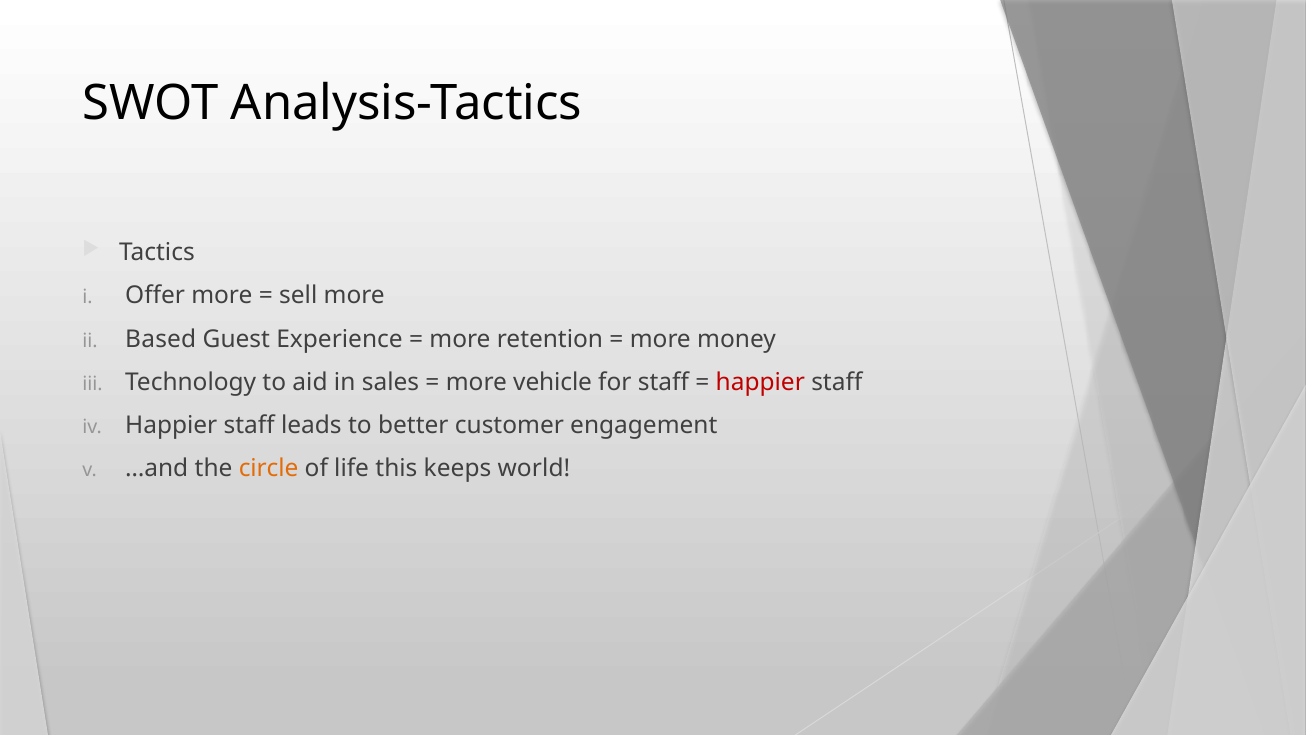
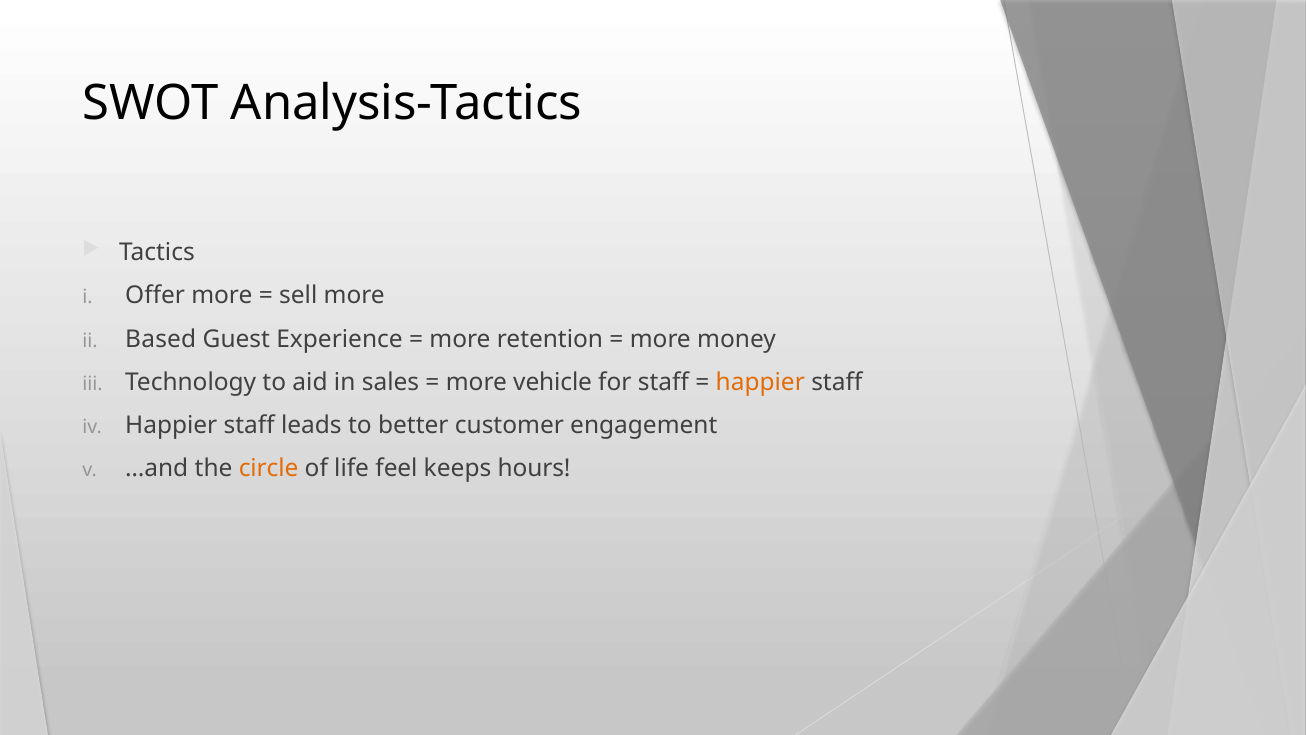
happier colour: red -> orange (760, 382)
this: this -> feel (396, 468)
world: world -> hours (534, 468)
